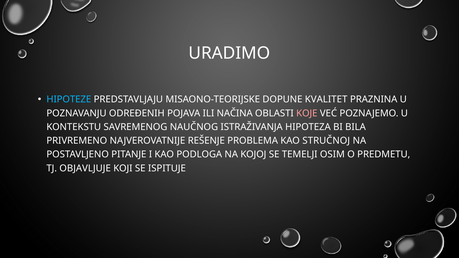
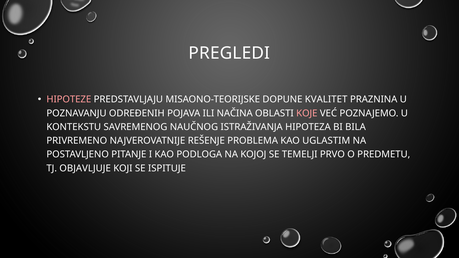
URADIMO: URADIMO -> PREGLEDI (229, 53)
HIPOTEZE colour: light blue -> pink (69, 100)
STRUČNOJ: STRUČNOJ -> UGLASTIM (326, 141)
OSIM: OSIM -> PRVO (332, 155)
